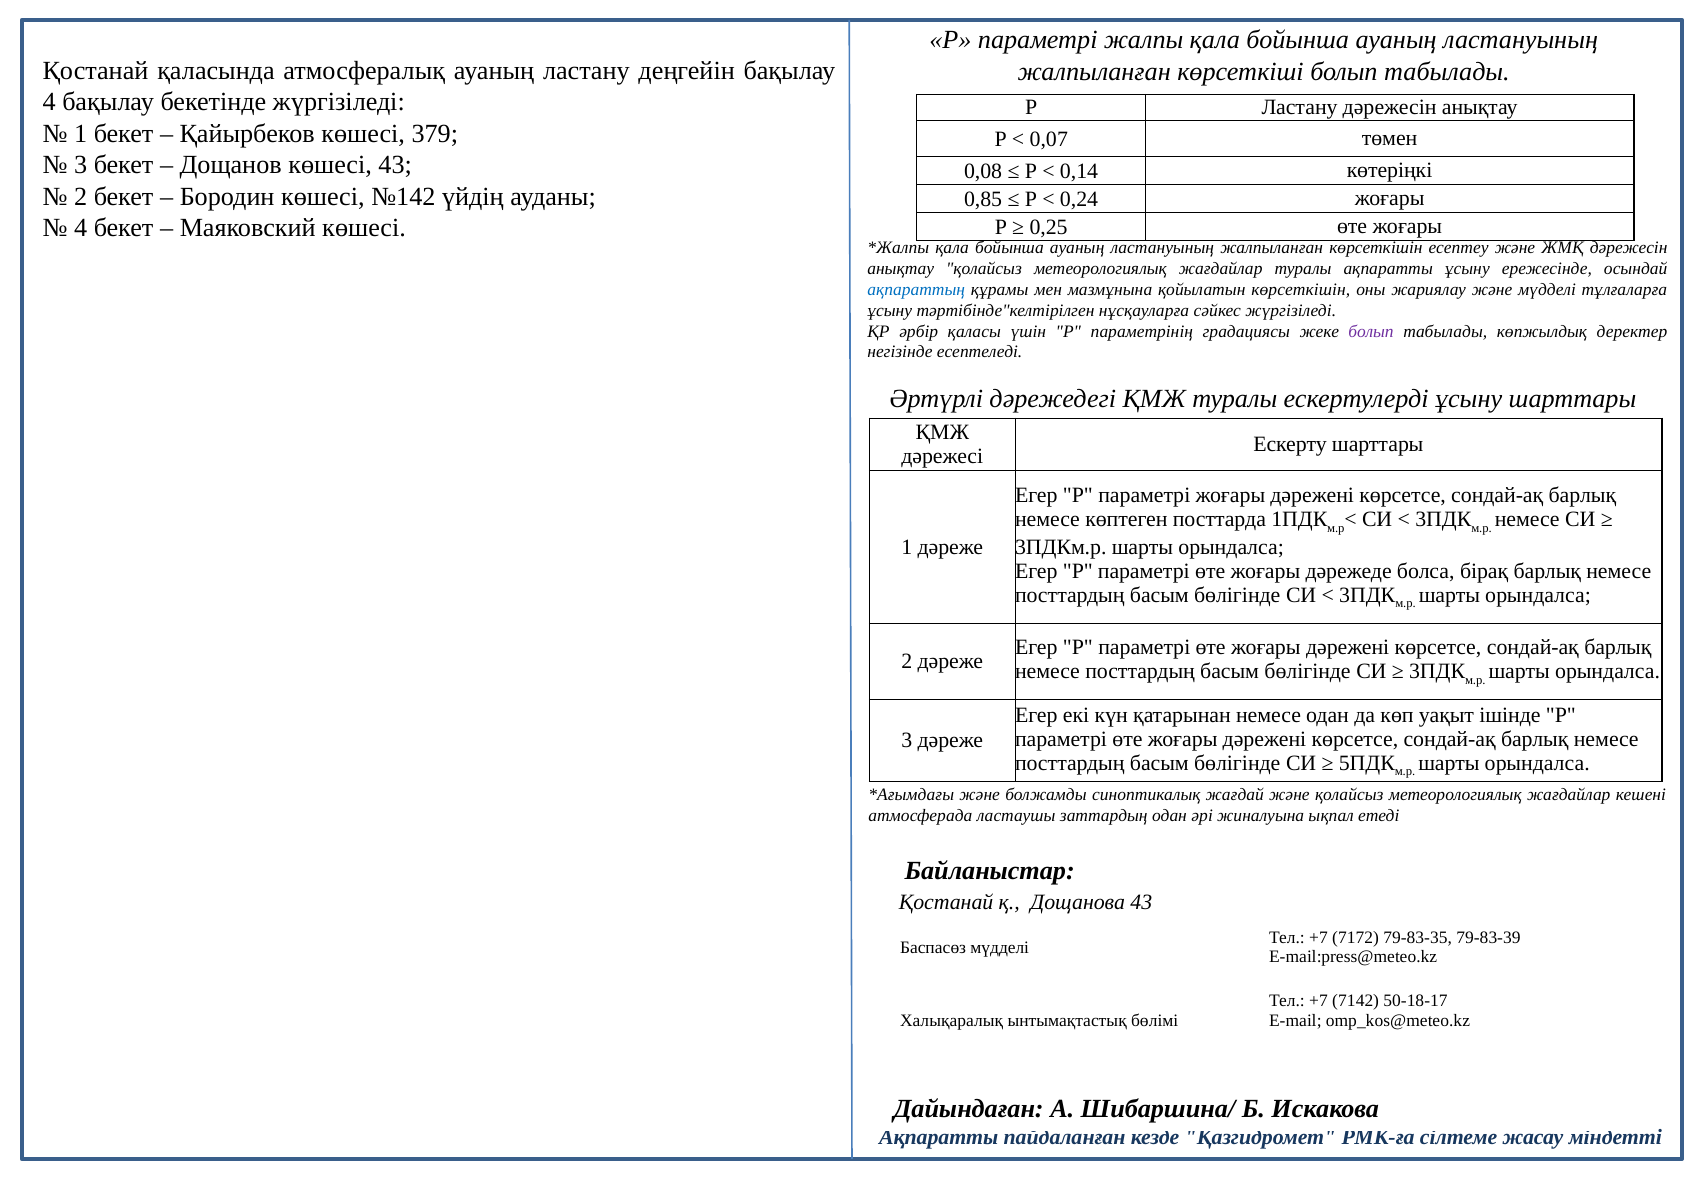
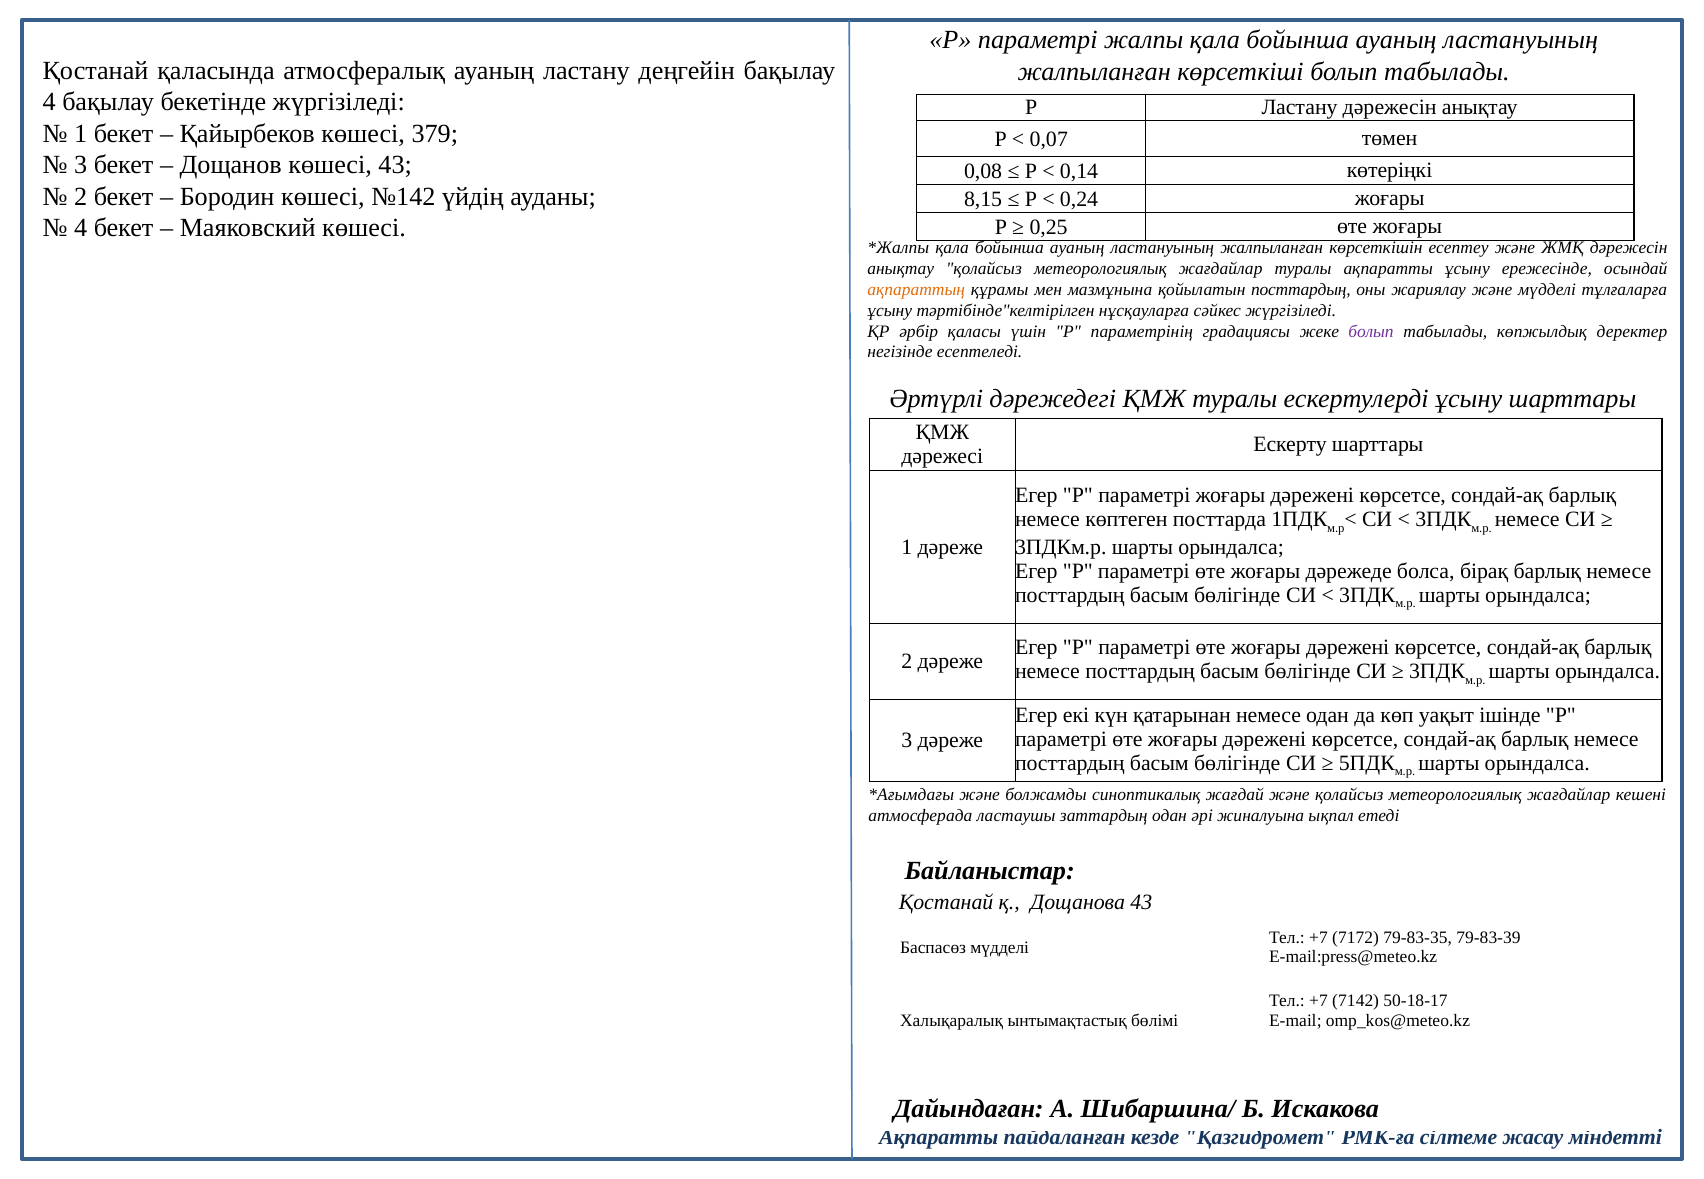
0,85: 0,85 -> 8,15 (983, 200)
ақпараттың colour: blue -> orange (916, 290)
қойылатын көрсеткішін: көрсеткішін -> посттардың (1301, 290)
